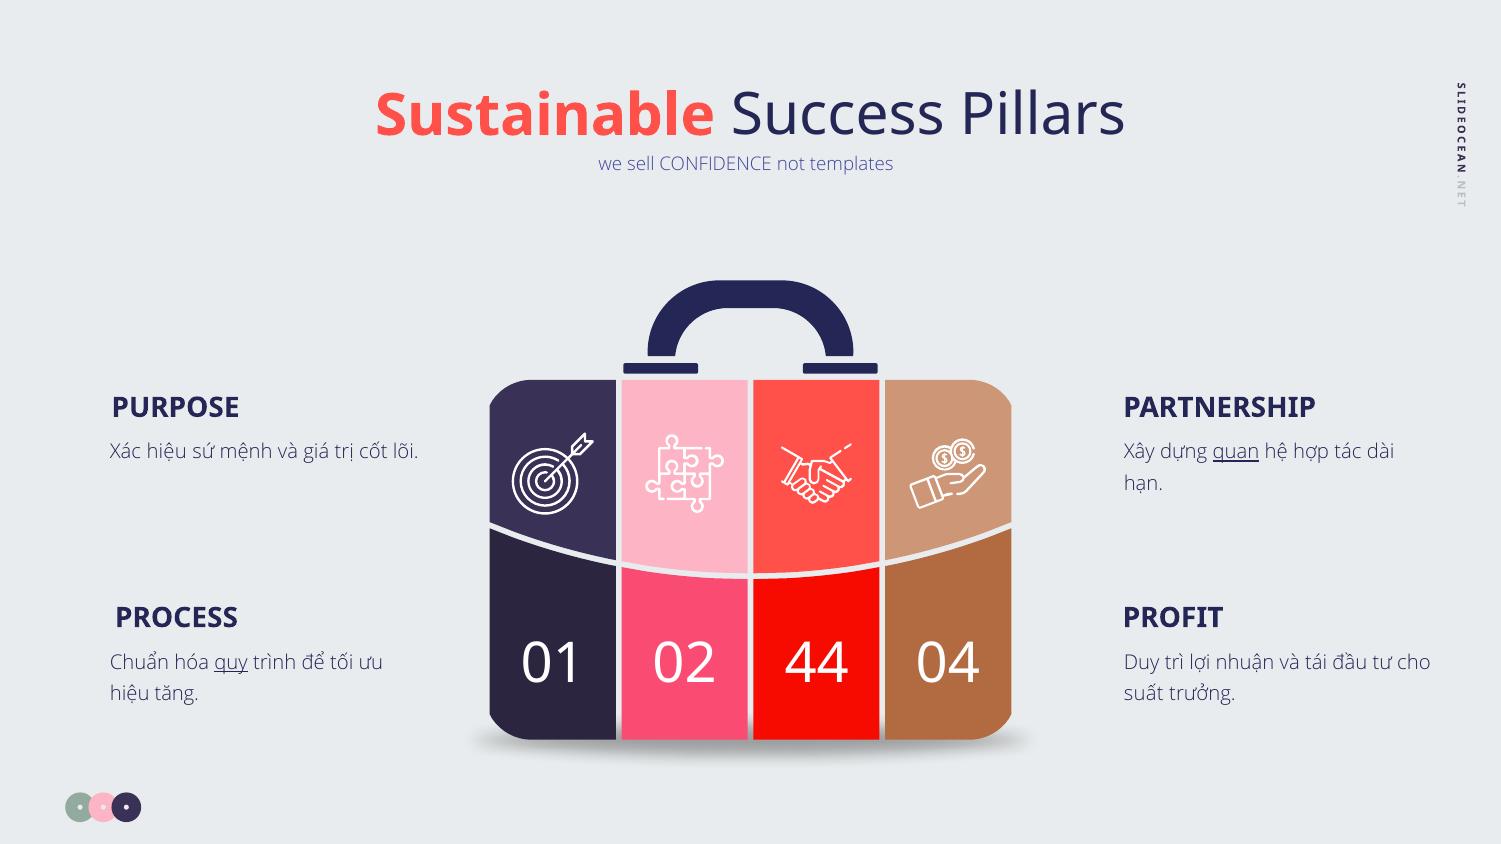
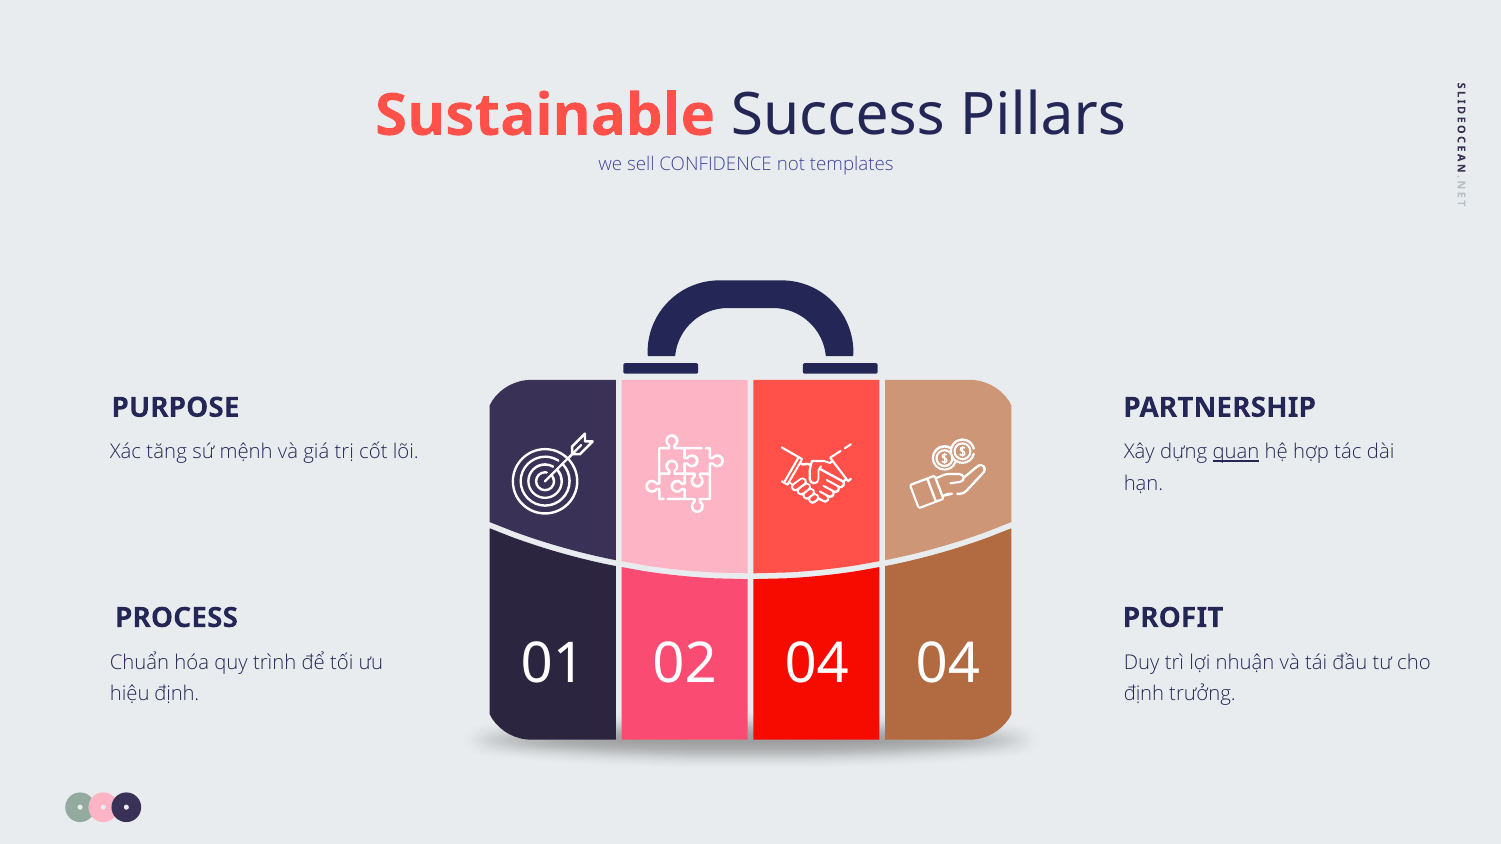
Xác hiệu: hiệu -> tăng (167, 452)
02 44: 44 -> 04 (817, 665)
quy underline: present -> none (231, 663)
hiệu tăng: tăng -> định (177, 694)
suất: suất -> định (1144, 694)
